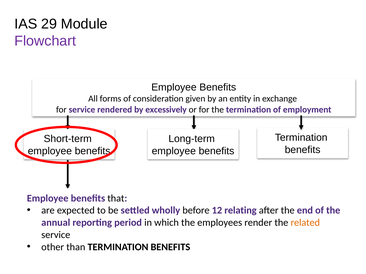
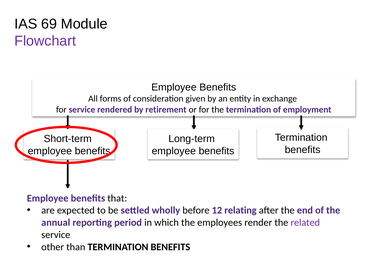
29: 29 -> 69 (49, 24)
excessively: excessively -> retirement (166, 110)
related colour: orange -> purple (305, 223)
